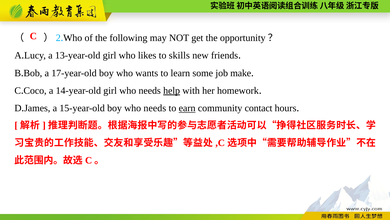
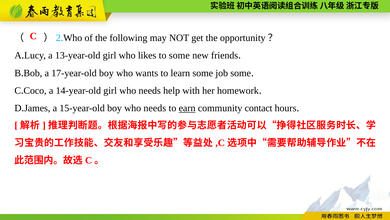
to skills: skills -> some (179, 55)
job make: make -> some (241, 73)
help underline: present -> none (172, 90)
